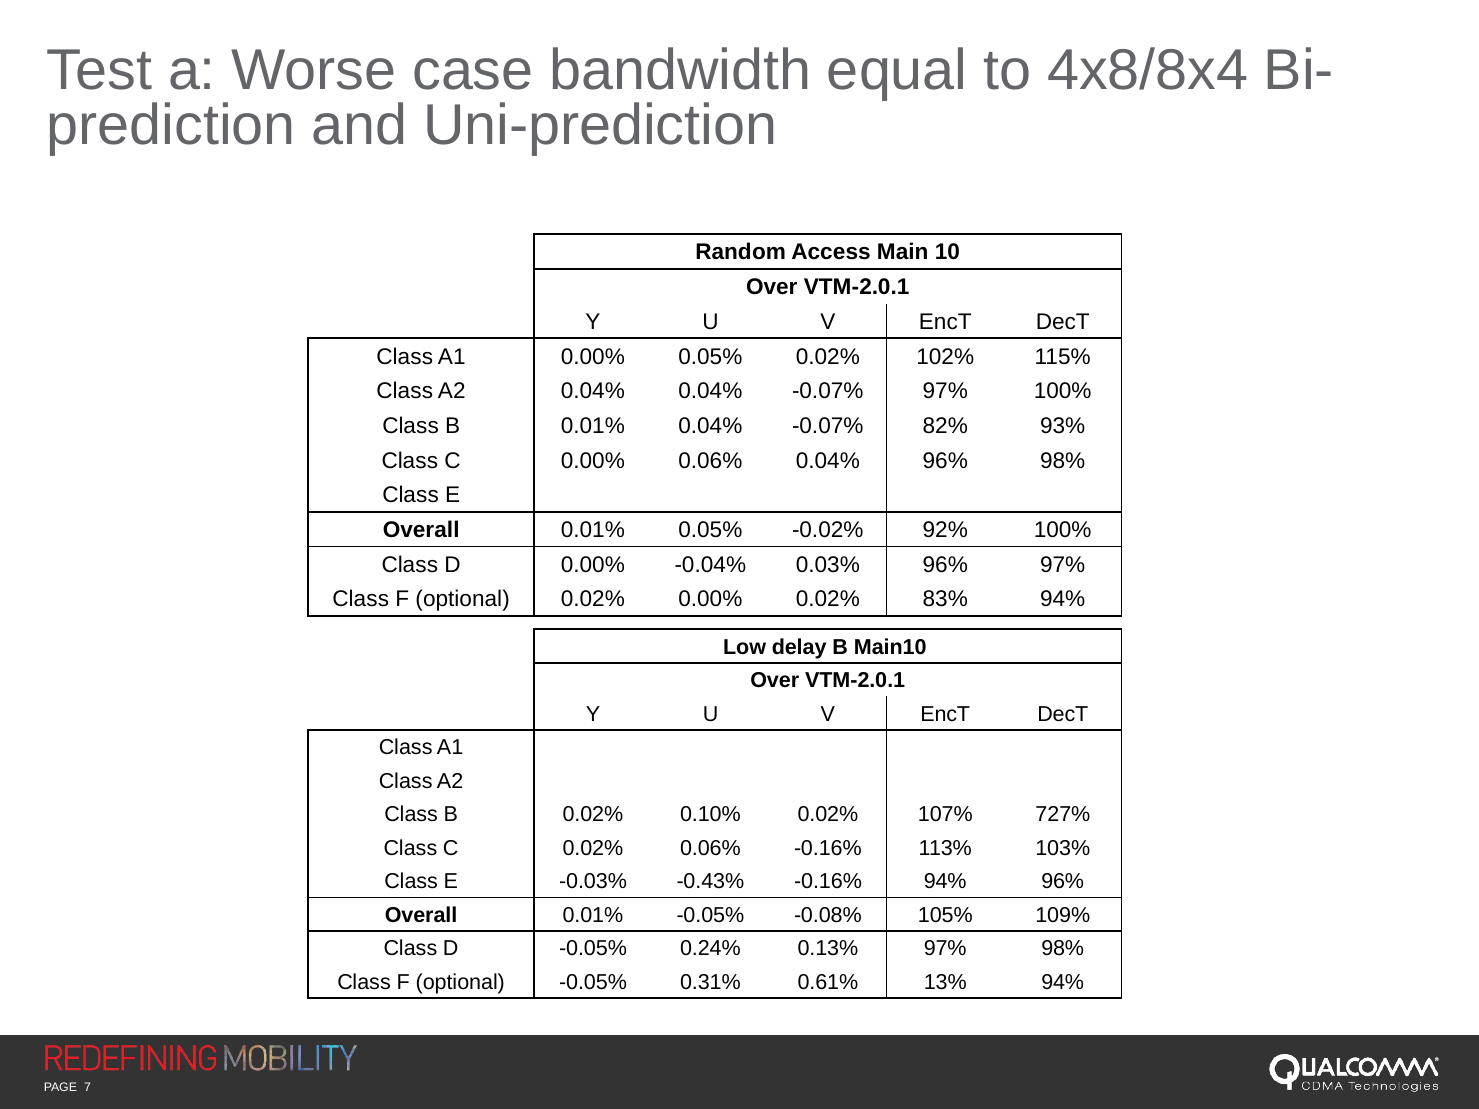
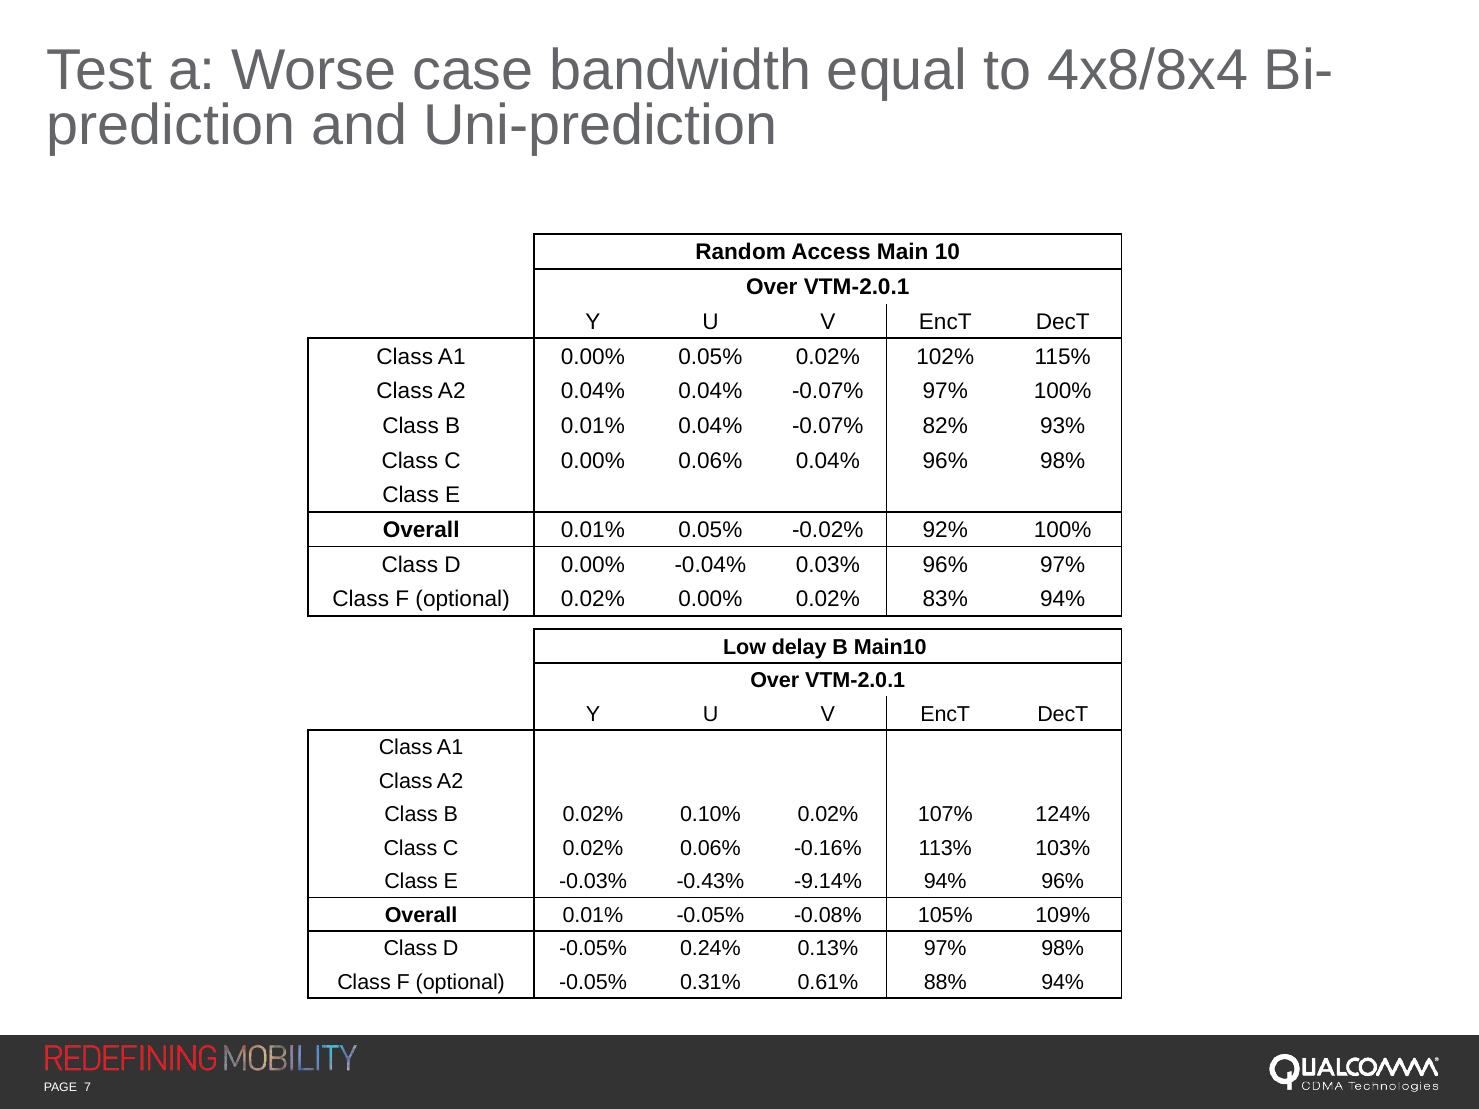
727%: 727% -> 124% (1063, 815)
-0.43% -0.16%: -0.16% -> -9.14% (828, 882)
13%: 13% -> 88% (945, 982)
